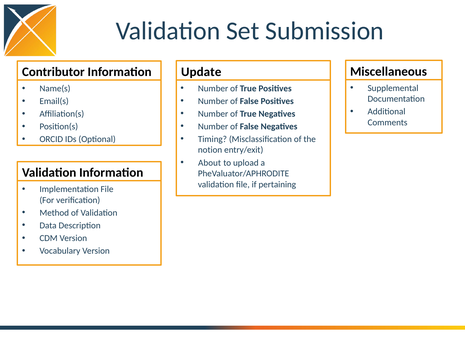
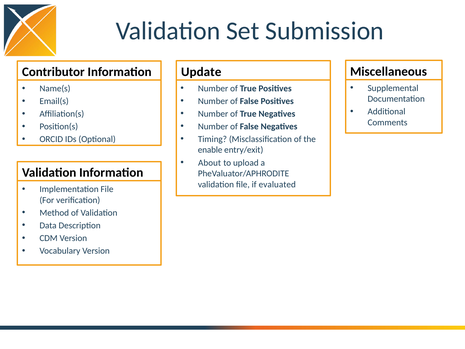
notion: notion -> enable (210, 150)
pertaining: pertaining -> evaluated (277, 184)
